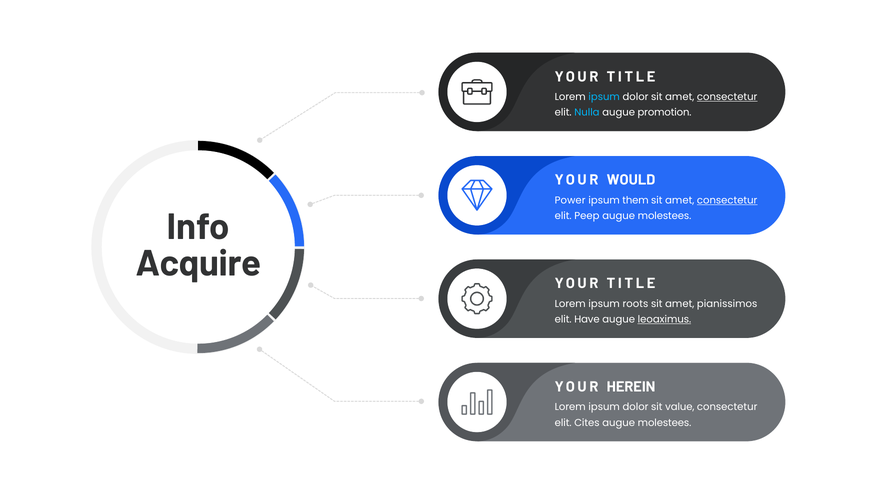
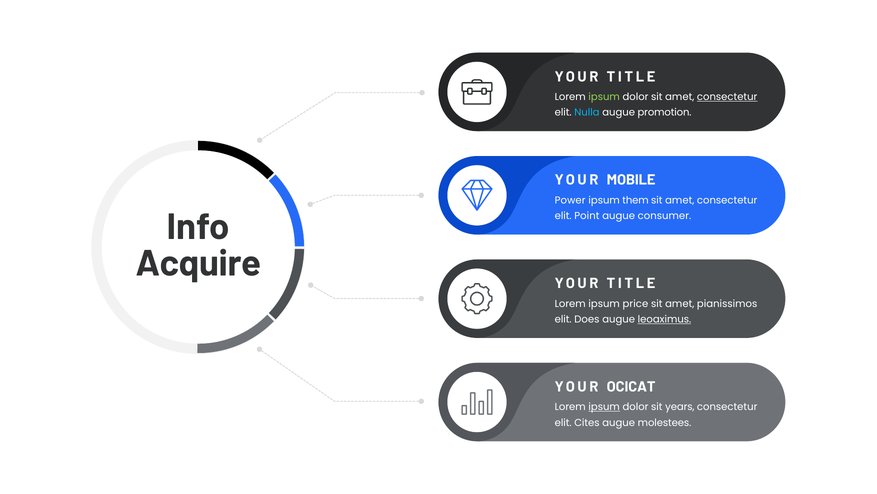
ipsum colour: light blue -> light green (604, 97)
WOULD: WOULD -> MOBILE (631, 180)
consectetur underline: present -> none (727, 200)
Peep: Peep -> Point (587, 216)
molestees: molestees -> consumer (664, 216)
roots: roots -> price (635, 303)
Have: Have -> Does (587, 319)
HEREIN: HEREIN -> OCICAT (631, 386)
ipsum underline: none -> present (604, 407)
value: value -> years (680, 407)
